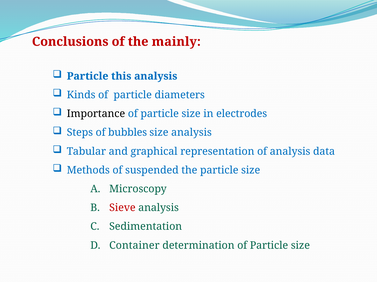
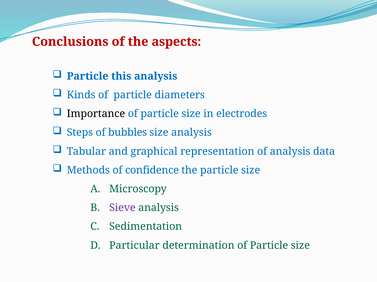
mainly: mainly -> aspects (176, 42)
suspended: suspended -> confidence (152, 171)
Sieve colour: red -> purple (122, 208)
Container: Container -> Particular (134, 246)
